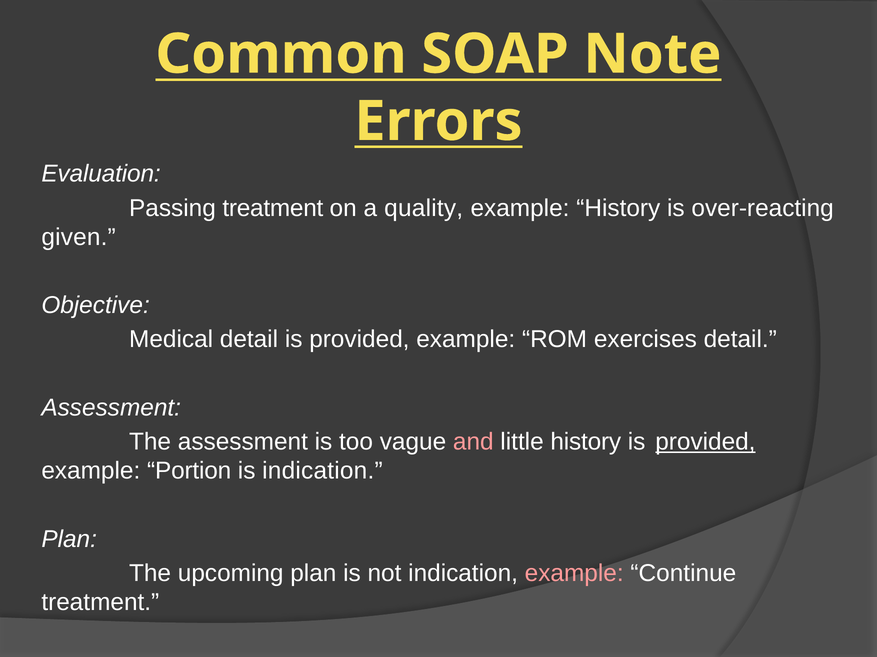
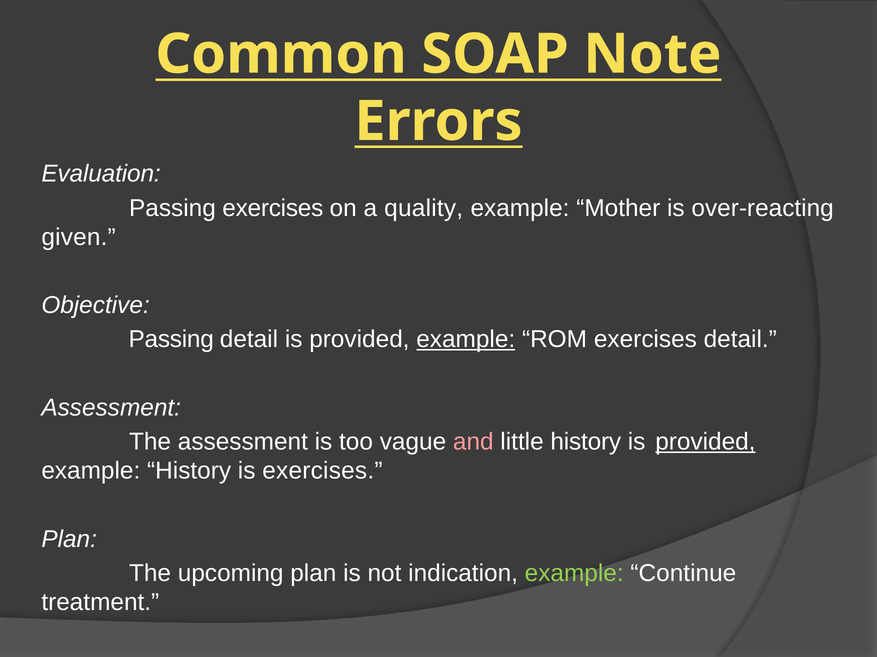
Passing treatment: treatment -> exercises (273, 208)
example History: History -> Mother (618, 208)
Medical: Medical -> Passing (171, 340)
example underline: none -> present (466, 340)
example Portion: Portion -> History (189, 471)
is indication: indication -> exercises (322, 471)
example colour: pink -> light green (574, 574)
